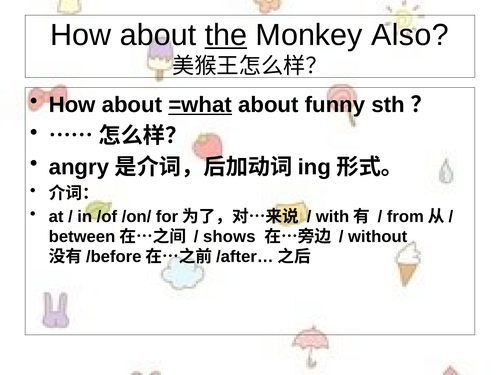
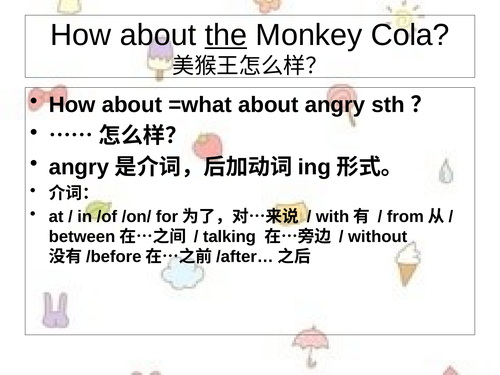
Also: Also -> Cola (410, 35)
=what underline: present -> none (200, 105)
about funny: funny -> angry (335, 105)
shows: shows -> talking (229, 237)
